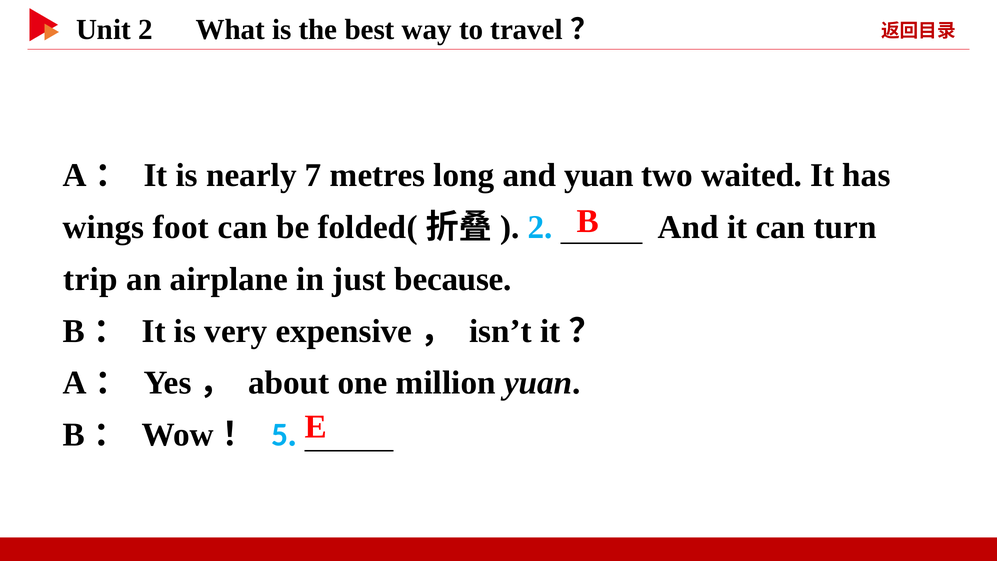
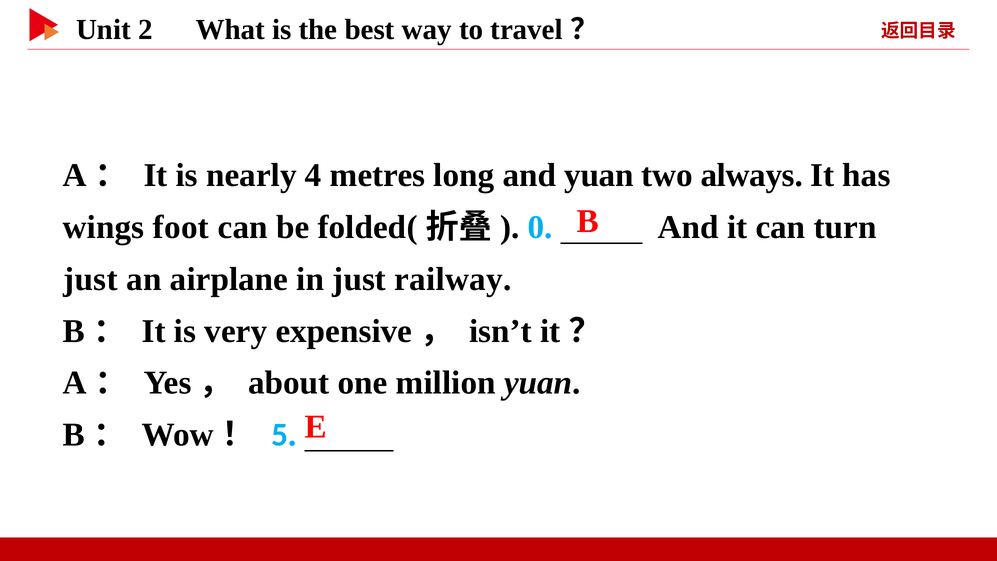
7: 7 -> 4 (313, 175)
waited: waited -> always (752, 175)
2: 2 -> 0 (540, 227)
trip: trip -> just (90, 279)
because: because -> railway (453, 279)
